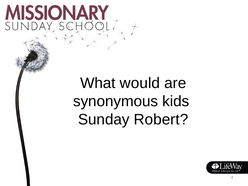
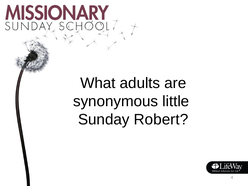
would: would -> adults (140, 83)
kids: kids -> little (176, 101)
